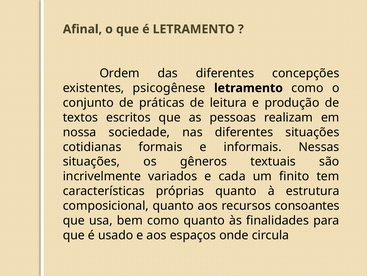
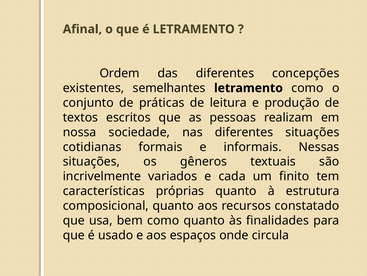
psicogênese: psicogênese -> semelhantes (169, 88)
consoantes: consoantes -> constatado (307, 205)
